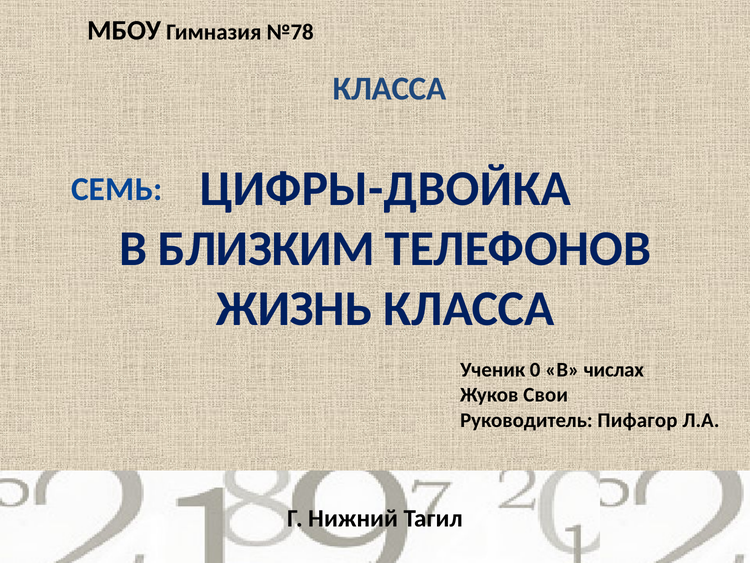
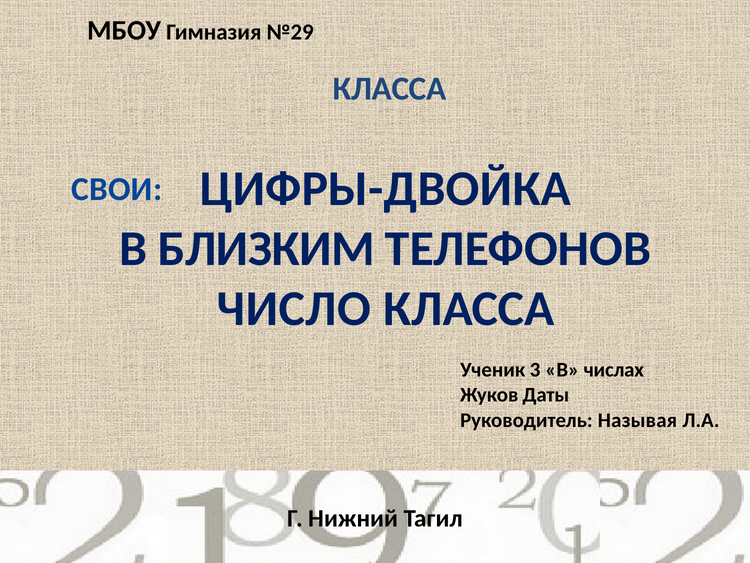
№78: №78 -> №29 (290, 32)
СЕМЬ: СЕМЬ -> СВОИ (117, 189)
ЖИЗНЬ: ЖИЗНЬ -> ЧИСЛО (294, 308)
0: 0 -> 3 (535, 370)
Свои: Свои -> Даты (546, 395)
Пифагор: Пифагор -> Называя (637, 420)
